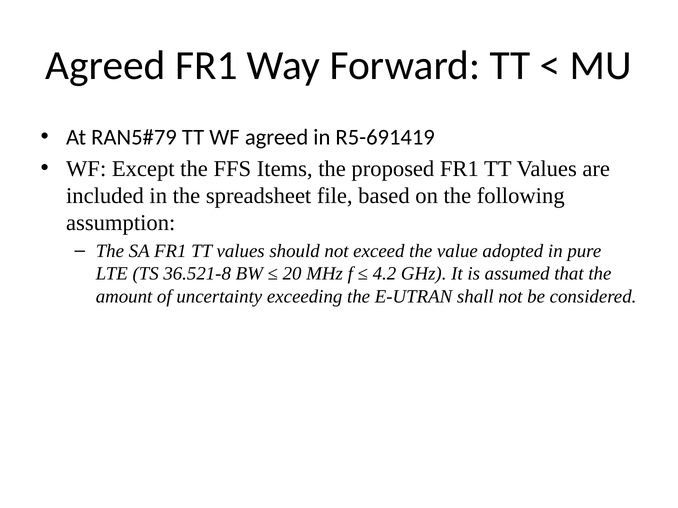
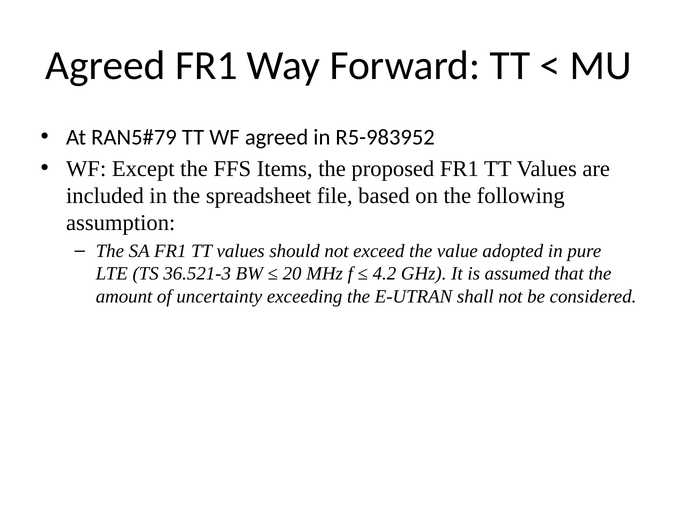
R5-691419: R5-691419 -> R5-983952 (385, 137)
36.521-8: 36.521-8 -> 36.521-3 (197, 274)
